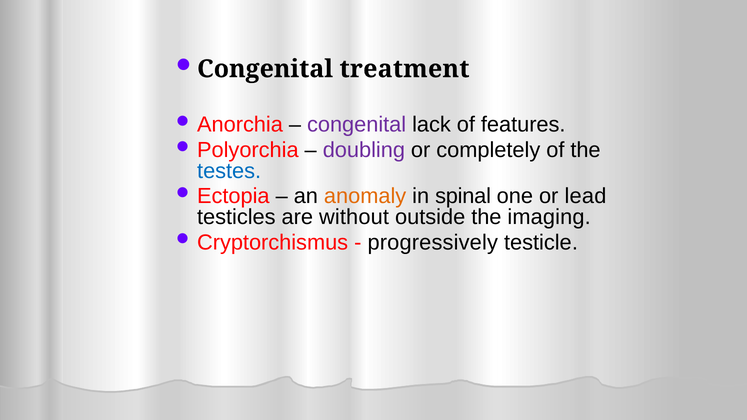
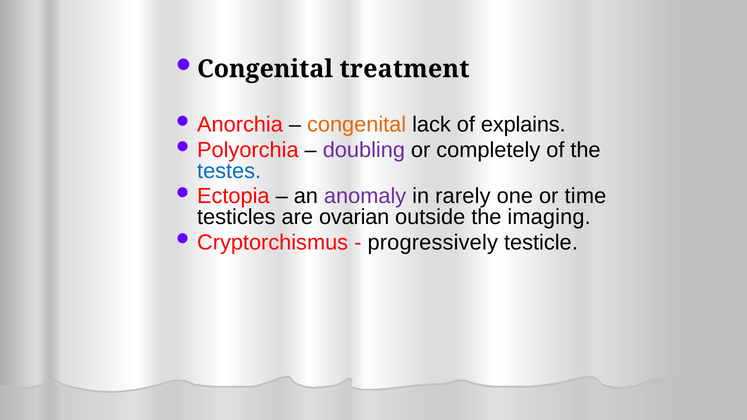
congenital colour: purple -> orange (357, 125)
features: features -> explains (523, 125)
anomaly colour: orange -> purple (365, 196)
spinal: spinal -> rarely (463, 196)
lead: lead -> time (585, 196)
without: without -> ovarian (354, 217)
